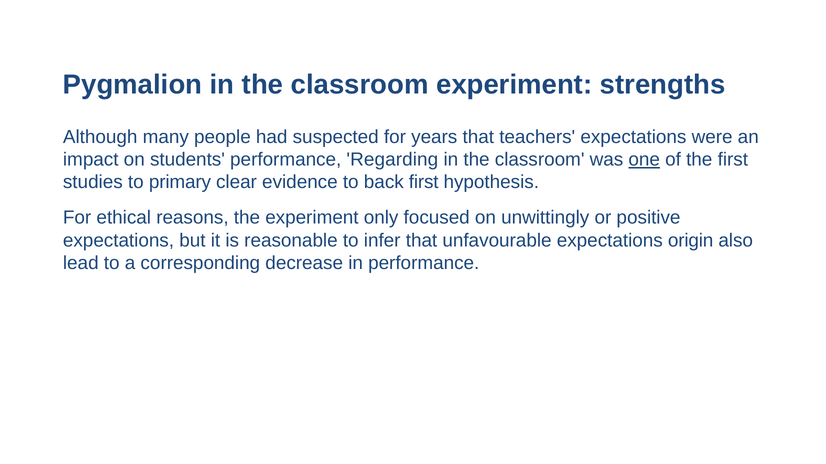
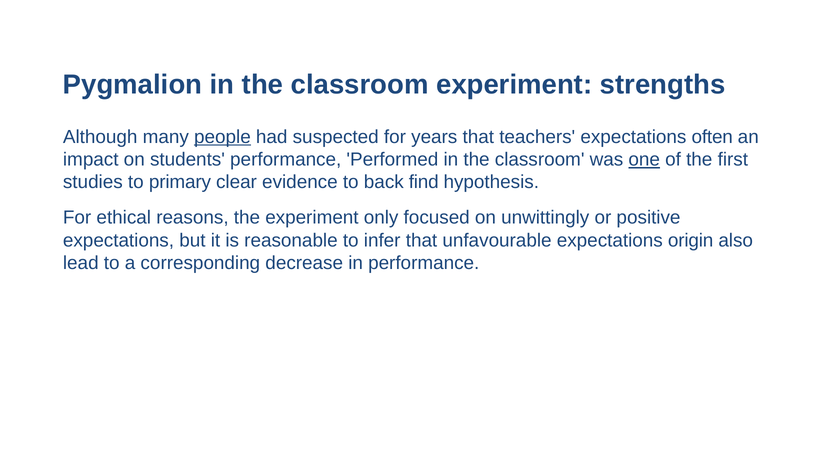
people underline: none -> present (222, 137)
were: were -> often (712, 137)
Regarding: Regarding -> Performed (392, 160)
back first: first -> find (424, 182)
